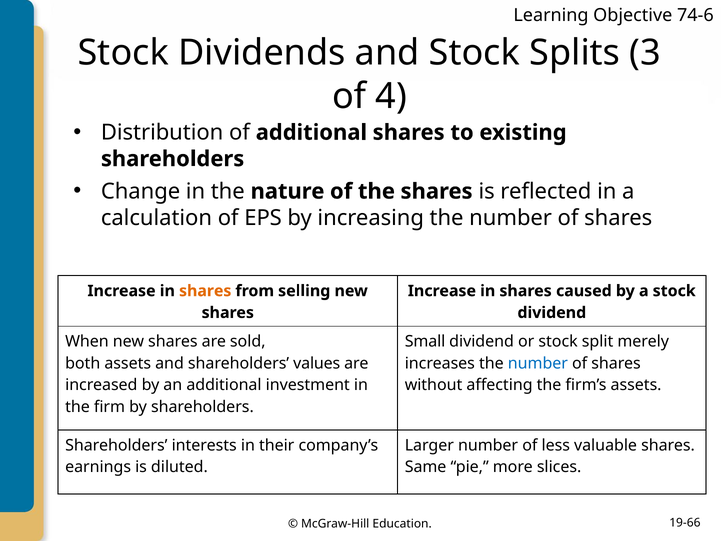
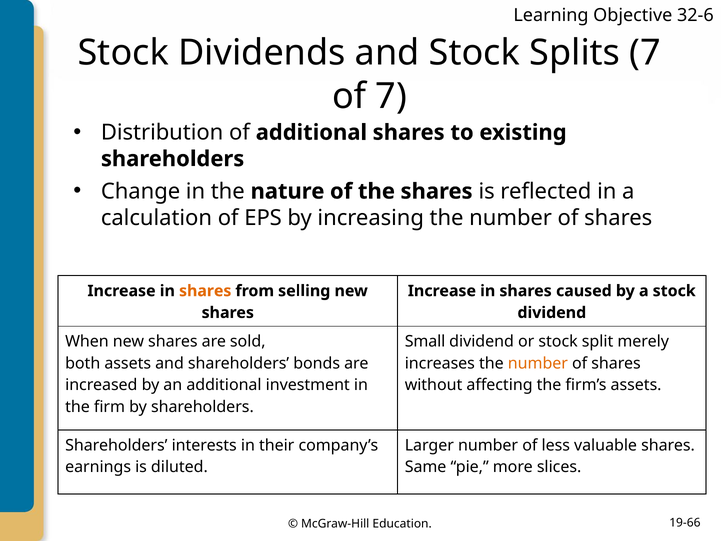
74-6: 74-6 -> 32-6 (695, 15)
Splits 3: 3 -> 7 (645, 53)
of 4: 4 -> 7 (391, 96)
values: values -> bonds (317, 363)
number colour: blue -> orange (538, 363)
